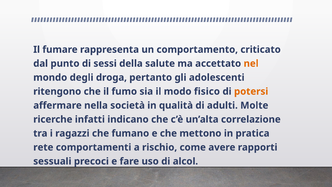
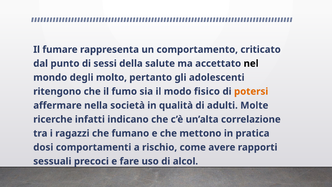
nel colour: orange -> black (251, 63)
droga: droga -> molto (111, 77)
rete: rete -> dosi (43, 147)
